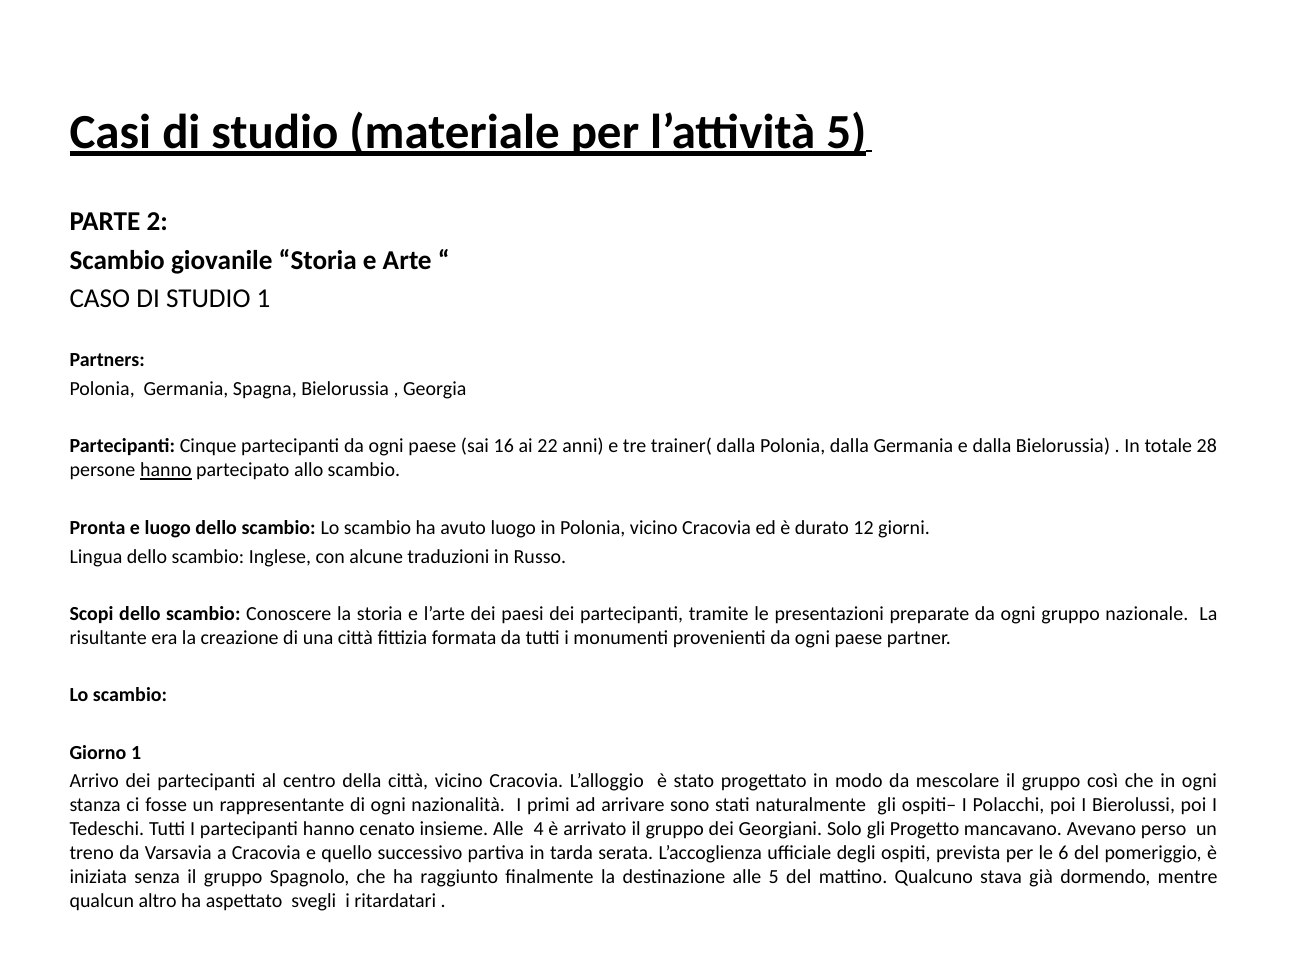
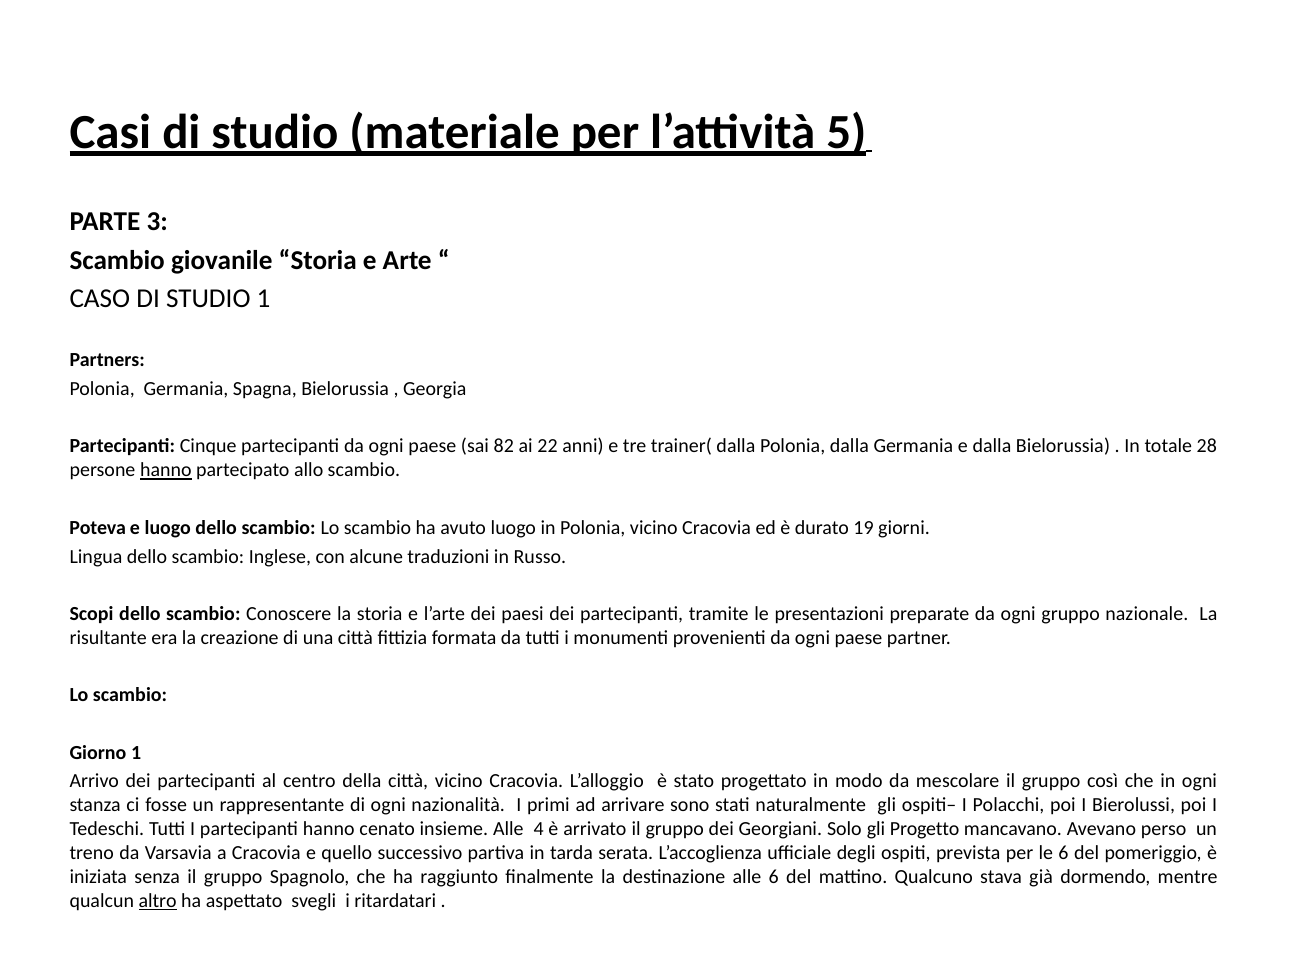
2: 2 -> 3 (157, 221)
16: 16 -> 82 (504, 446)
Pronta: Pronta -> Poteva (98, 527)
12: 12 -> 19 (863, 527)
alle 5: 5 -> 6 (774, 877)
altro underline: none -> present (158, 901)
